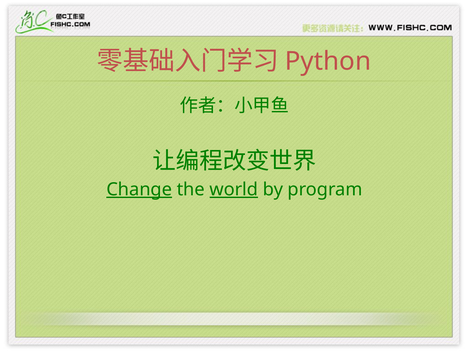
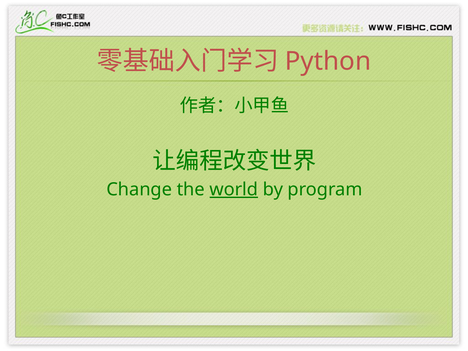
Change underline: present -> none (139, 189)
